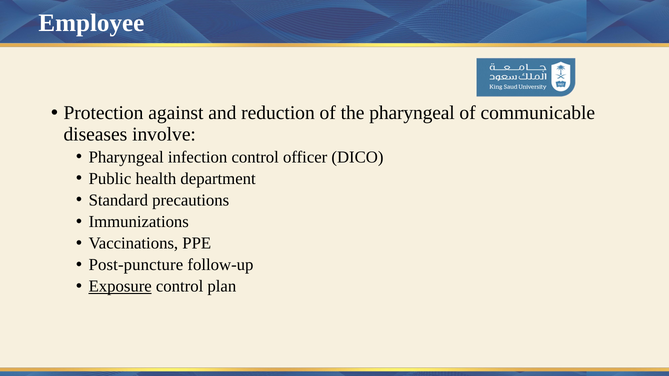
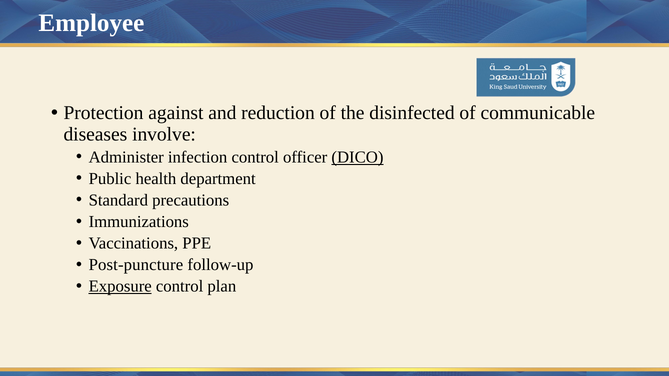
the pharyngeal: pharyngeal -> disinfected (412, 113)
Pharyngeal: Pharyngeal -> Administer (126, 157)
DICO underline: none -> present (357, 157)
